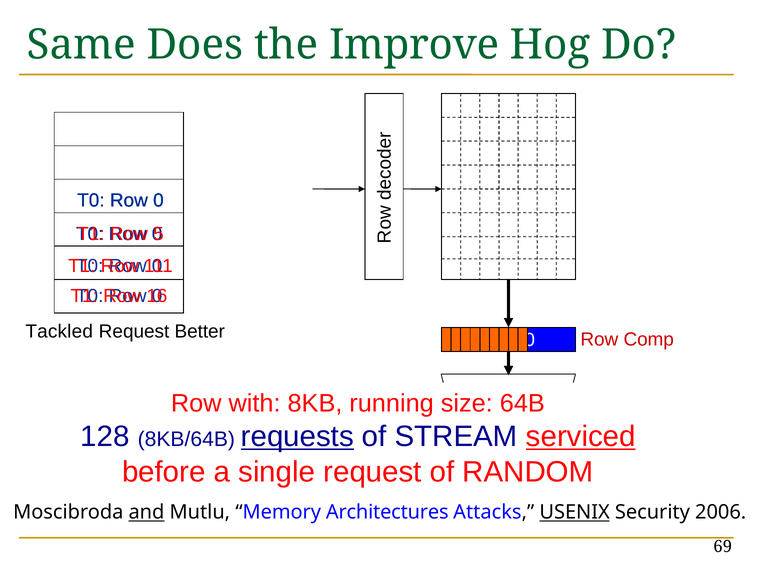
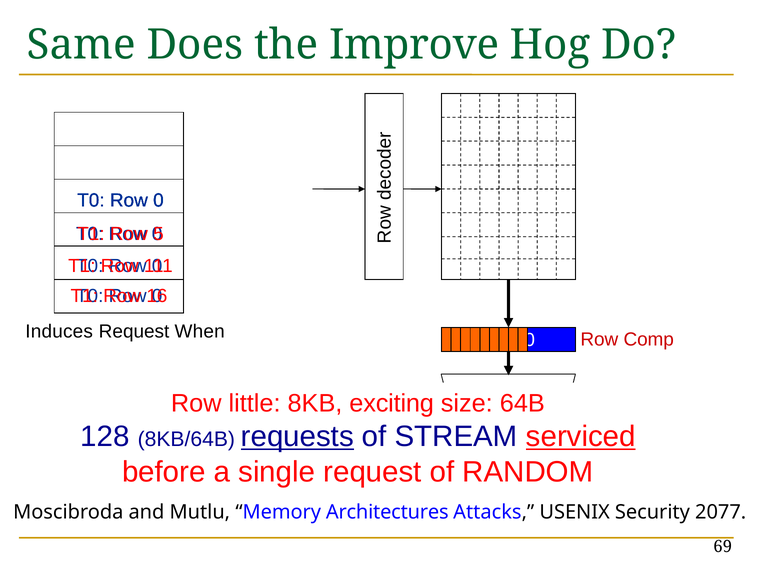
Tackled: Tackled -> Induces (59, 332)
Better: Better -> When (200, 332)
with: with -> little (255, 404)
running: running -> exciting (392, 404)
and underline: present -> none (146, 513)
USENIX underline: present -> none (575, 513)
2006: 2006 -> 2077 (721, 513)
